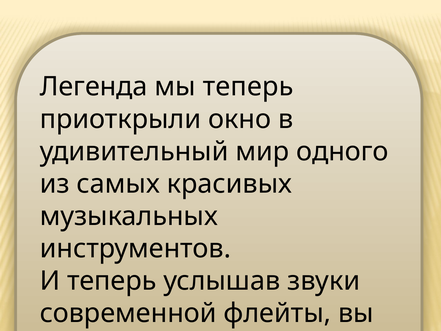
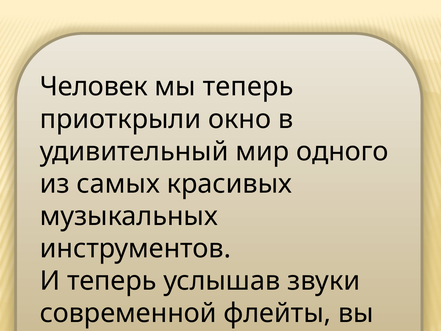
Легенда: Легенда -> Человек (94, 87)
